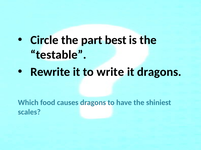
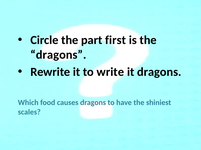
best: best -> first (116, 40)
testable: testable -> dragons (58, 55)
